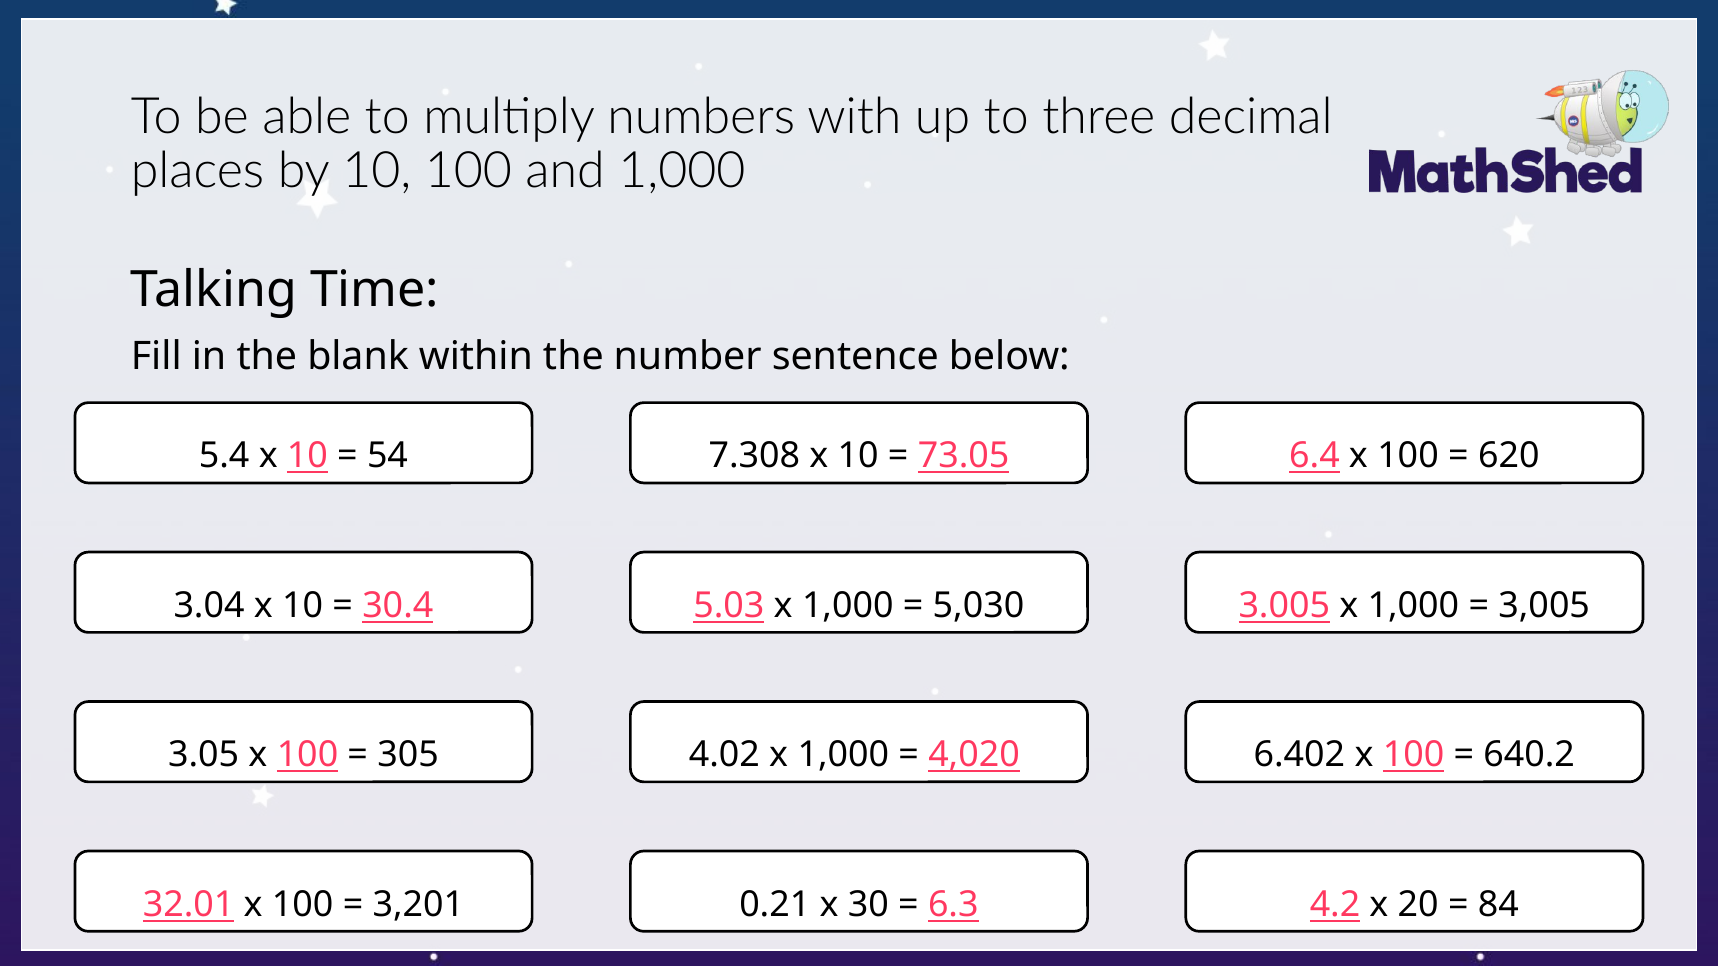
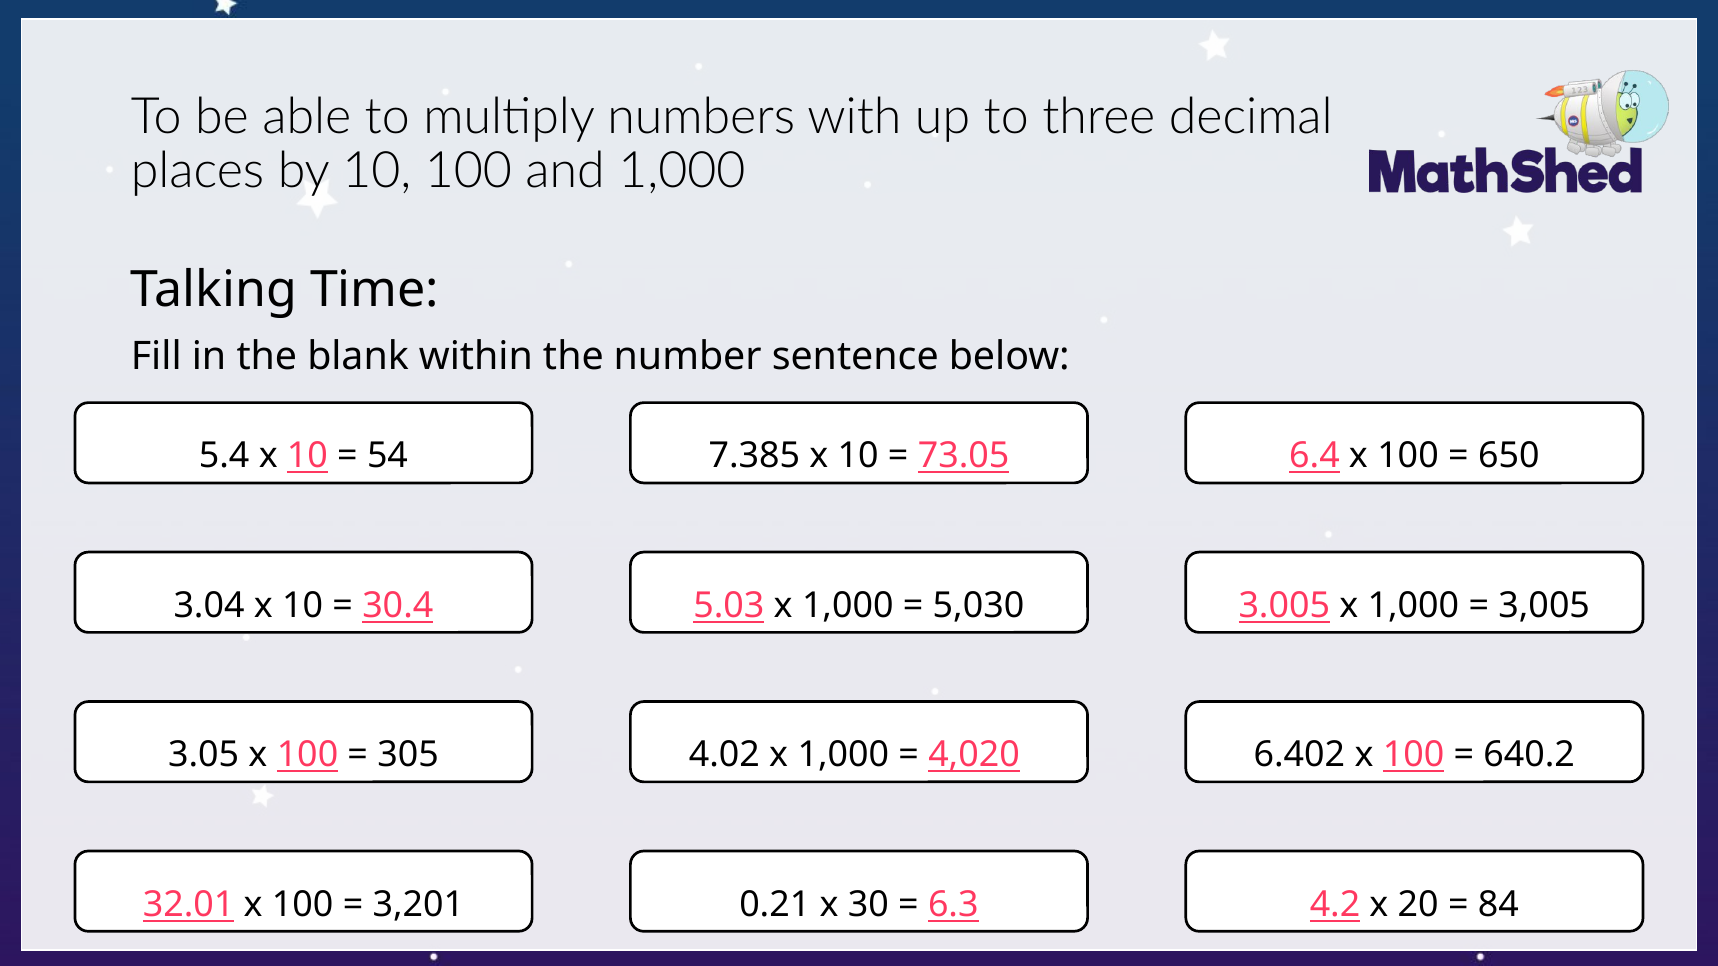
7.308: 7.308 -> 7.385 (754, 456)
620: 620 -> 650 (1509, 456)
